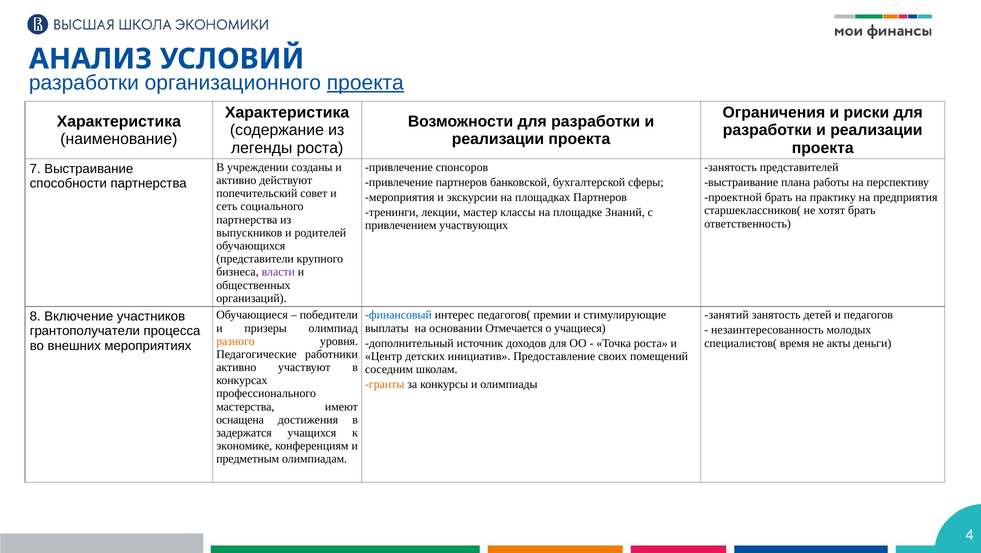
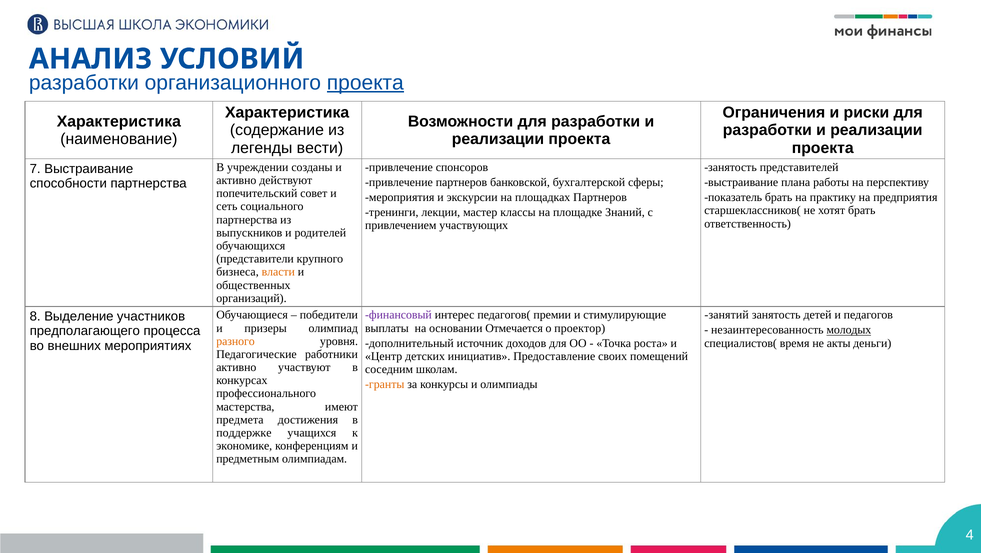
легенды роста: роста -> вести (320, 148)
проектной: проектной -> показатель (733, 197)
власти colour: purple -> orange (278, 272)
финансовый colour: blue -> purple (398, 315)
Включение: Включение -> Выделение (79, 316)
учащиеся: учащиеся -> проектор (580, 328)
молодых underline: none -> present (849, 330)
грантополучатели: грантополучатели -> предполагающего (85, 331)
оснащена: оснащена -> предмета (240, 420)
задержатся: задержатся -> поддержке (244, 433)
